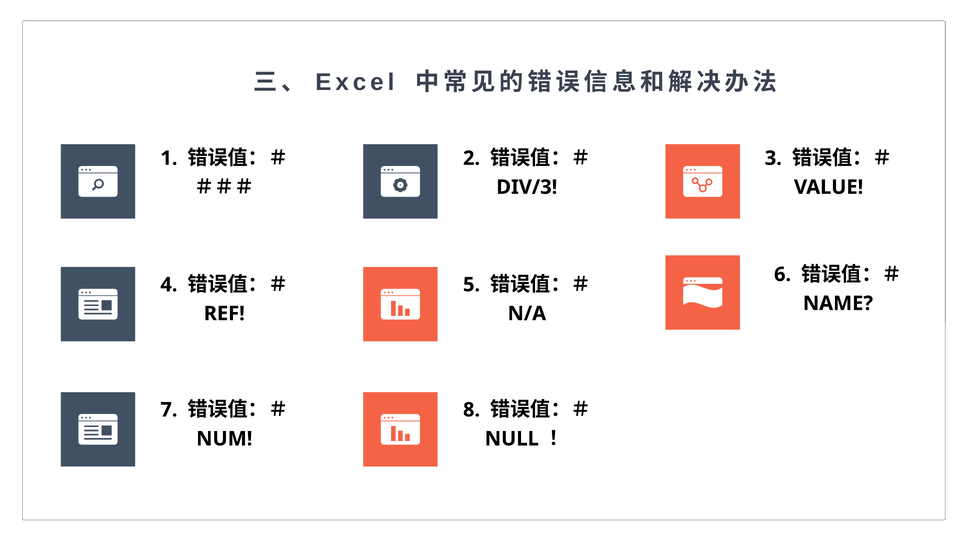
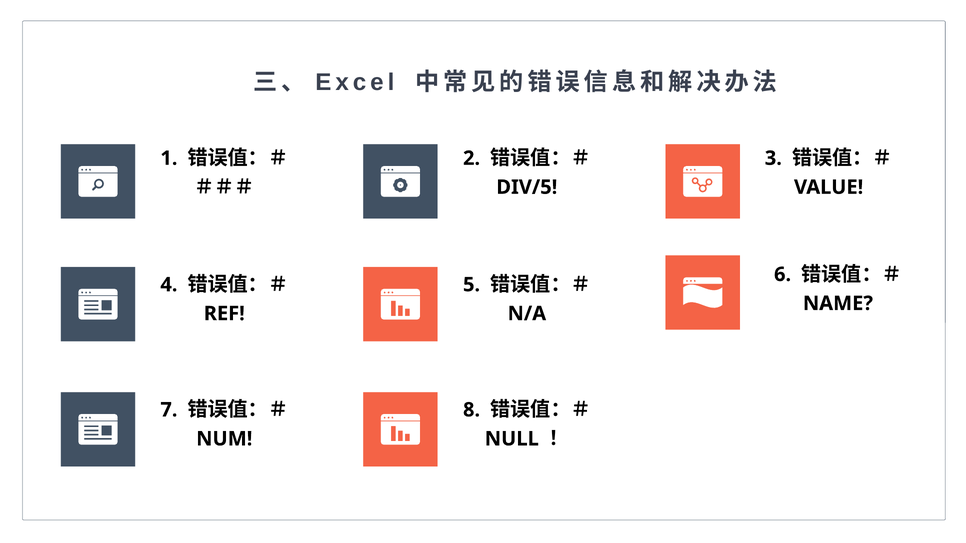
DIV/3: DIV/3 -> DIV/5 (527, 187)
